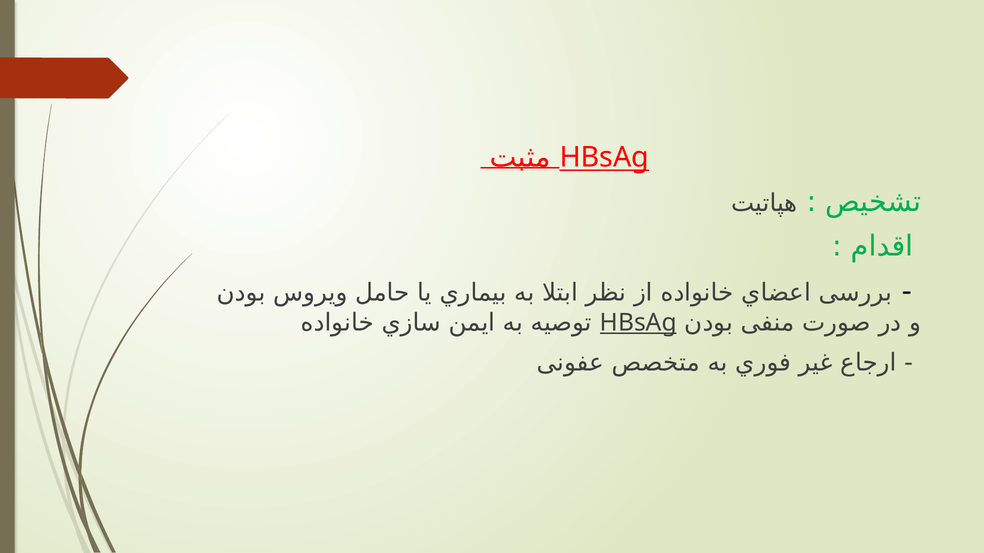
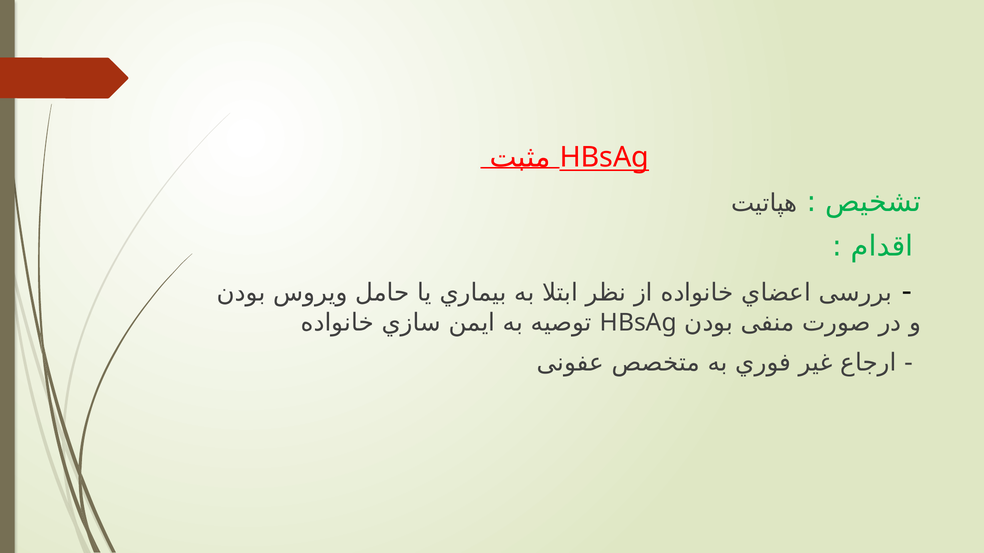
HBsAg underline: present -> none (638, 323)
